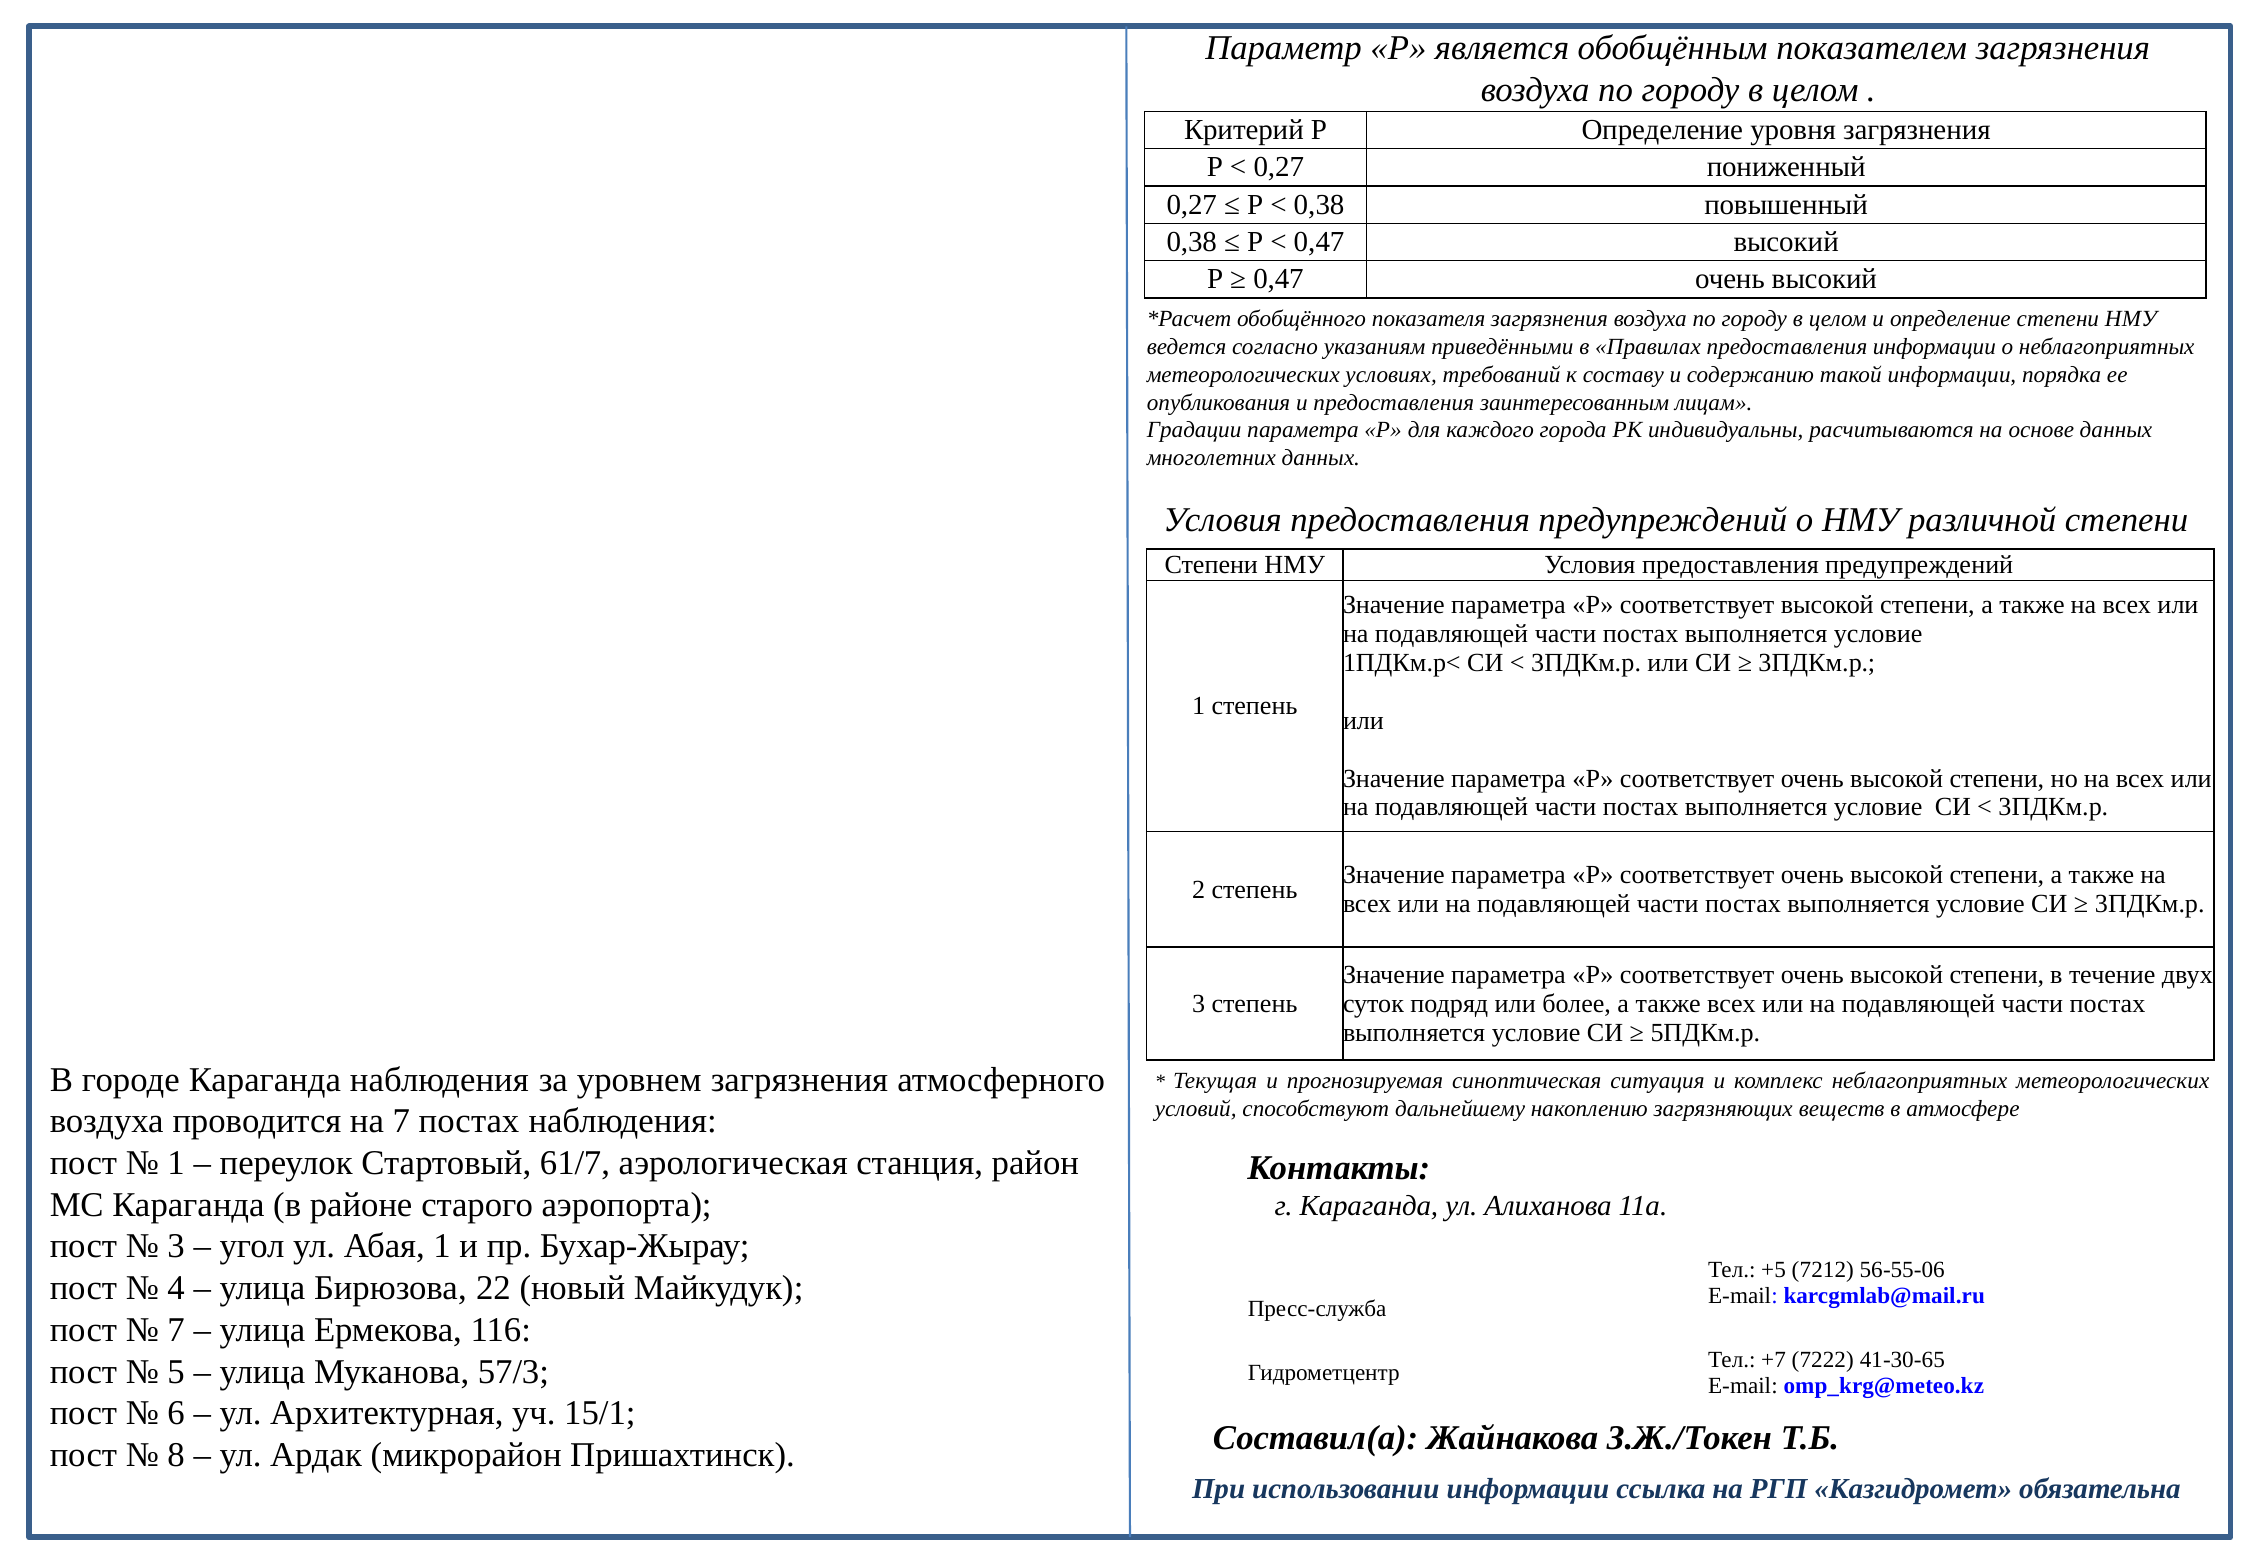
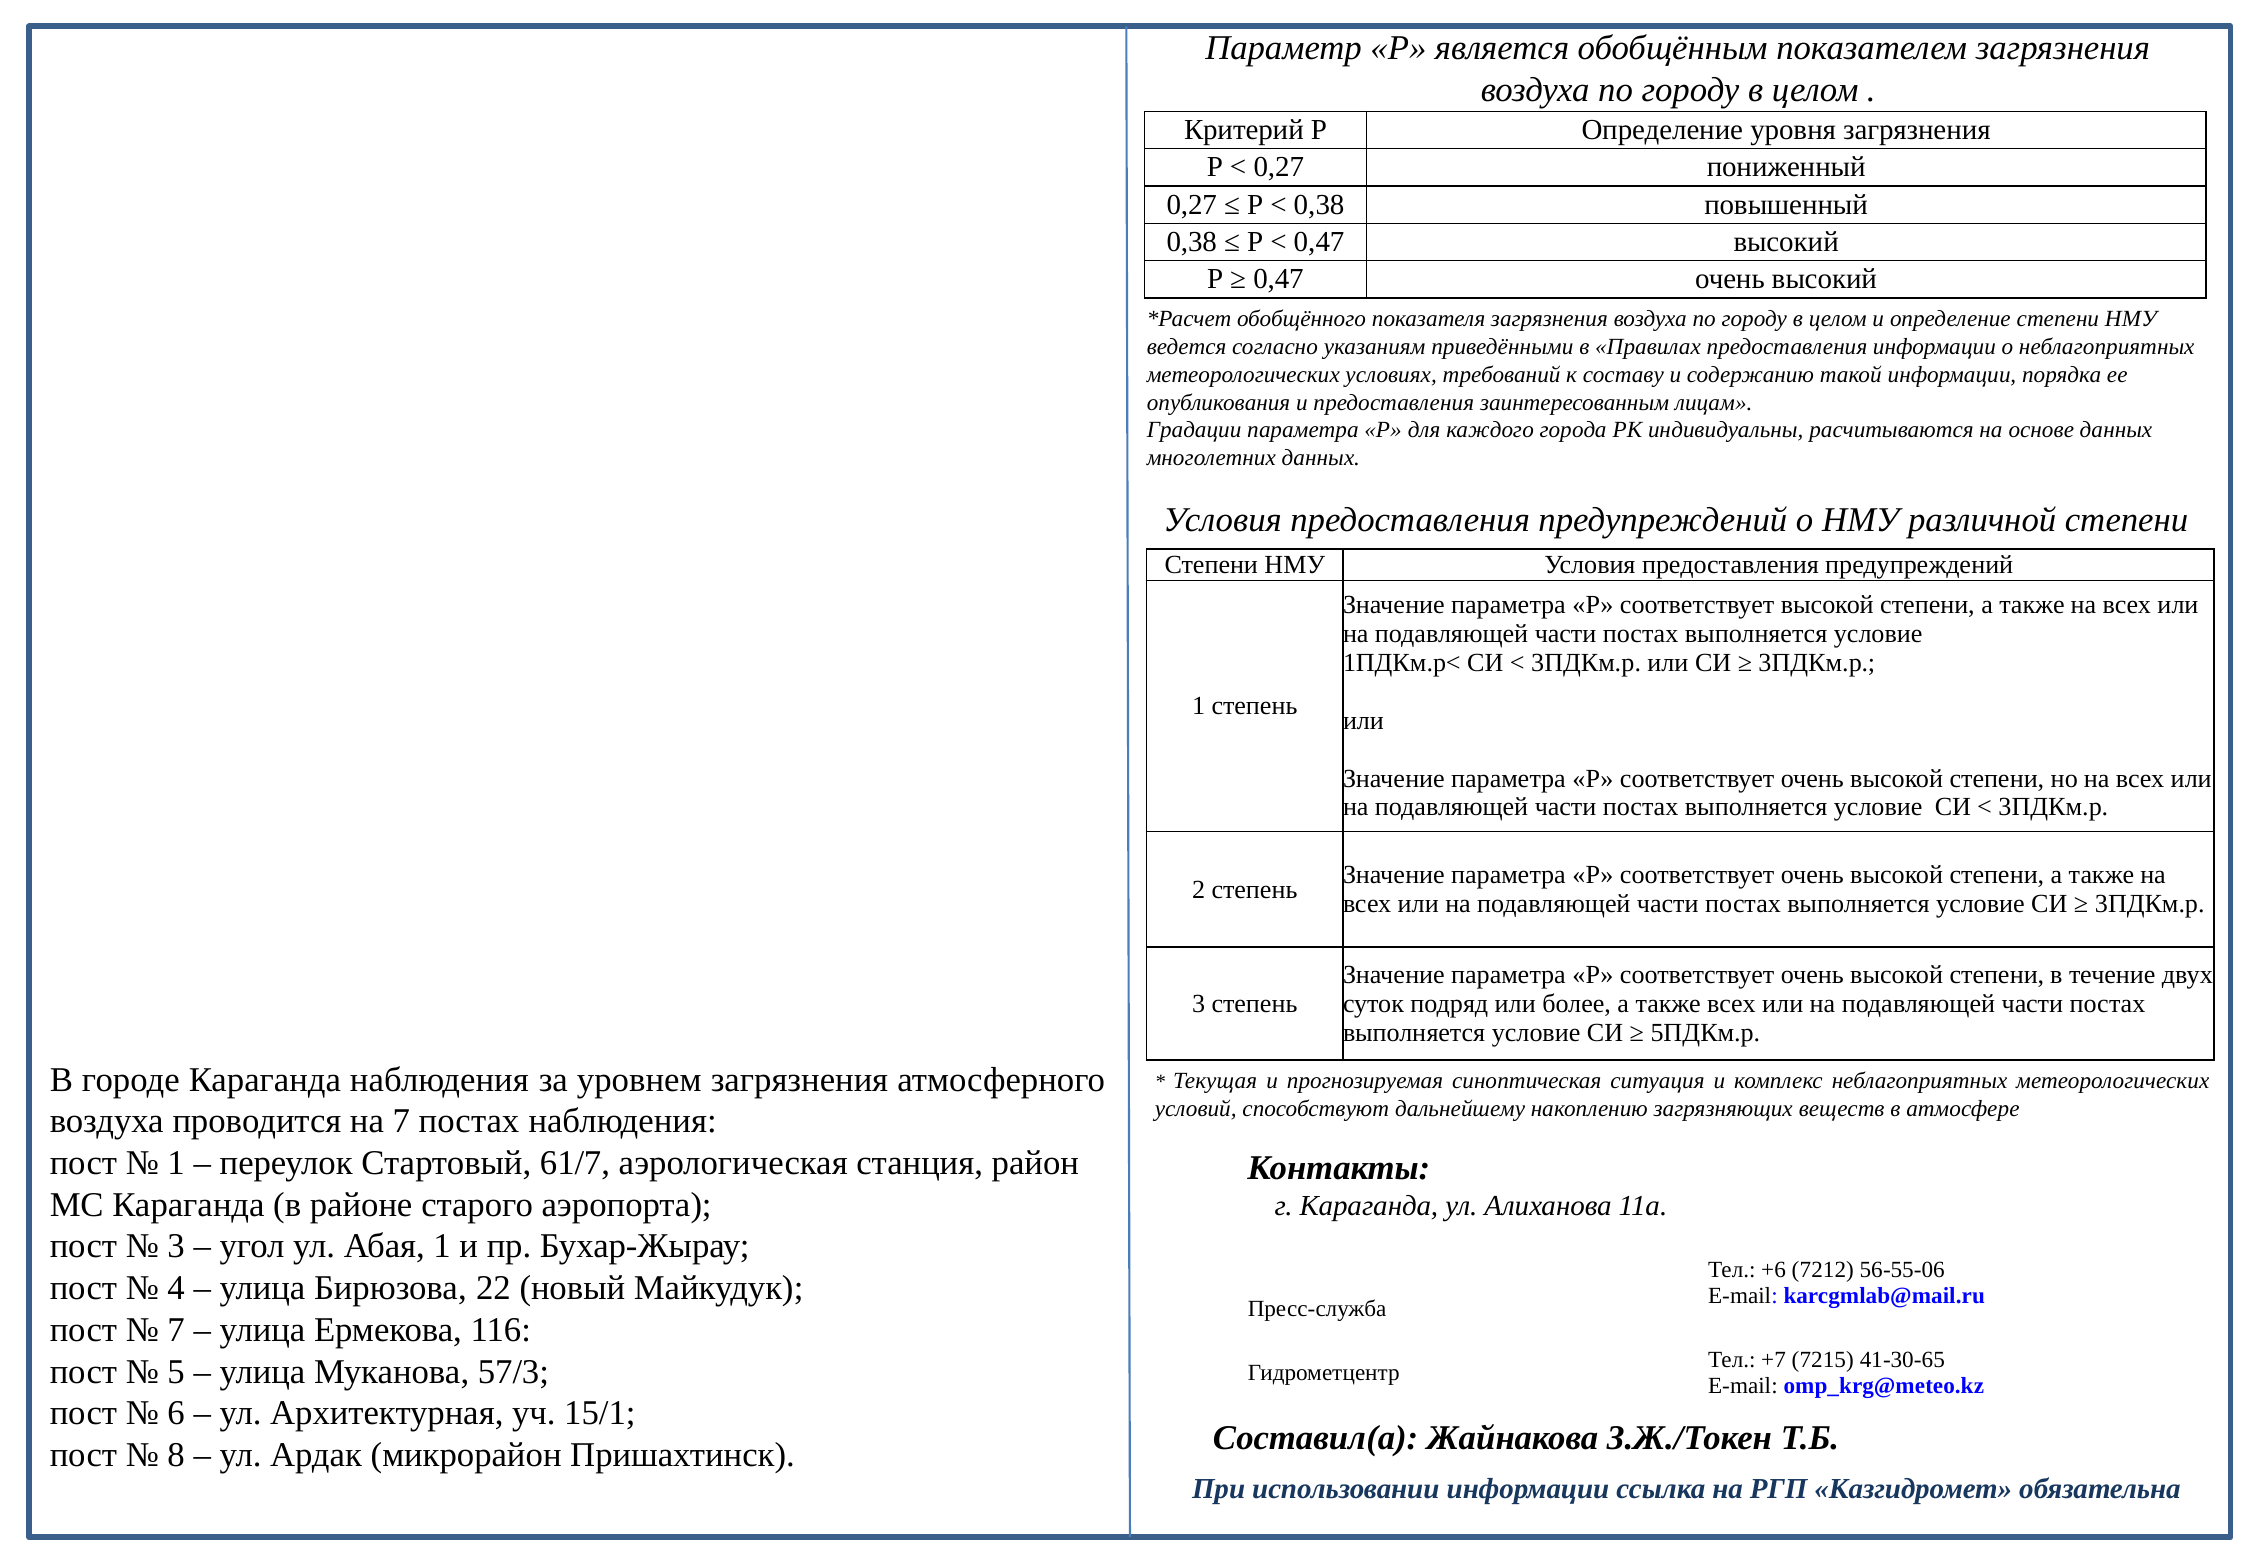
+5: +5 -> +6 (1774, 1270)
7222: 7222 -> 7215 (1823, 1361)
